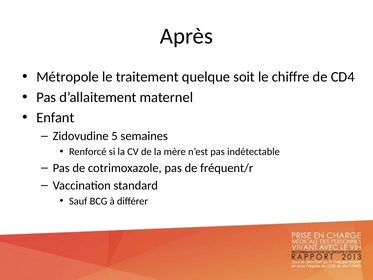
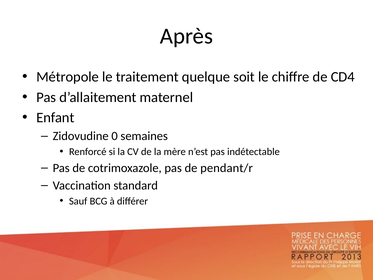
5: 5 -> 0 (115, 136)
fréquent/r: fréquent/r -> pendant/r (227, 168)
